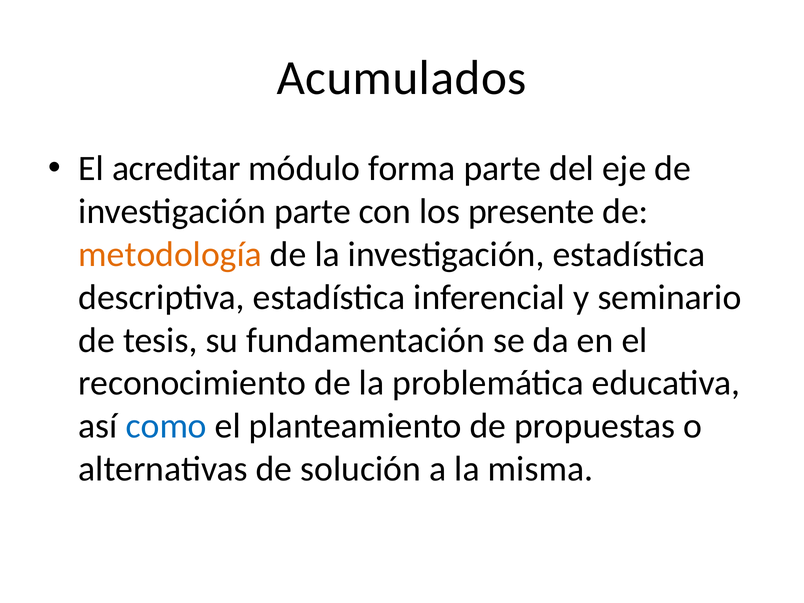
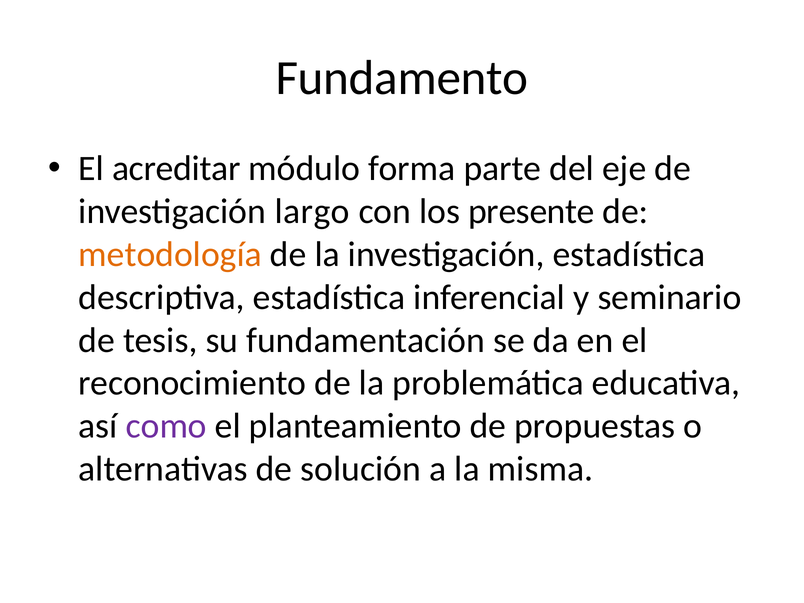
Acumulados: Acumulados -> Fundamento (402, 78)
investigación parte: parte -> largo (312, 212)
como colour: blue -> purple (166, 426)
